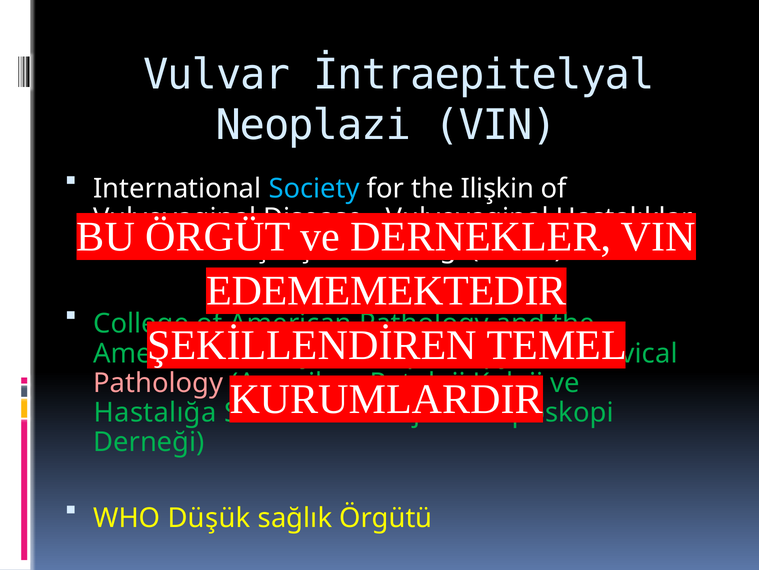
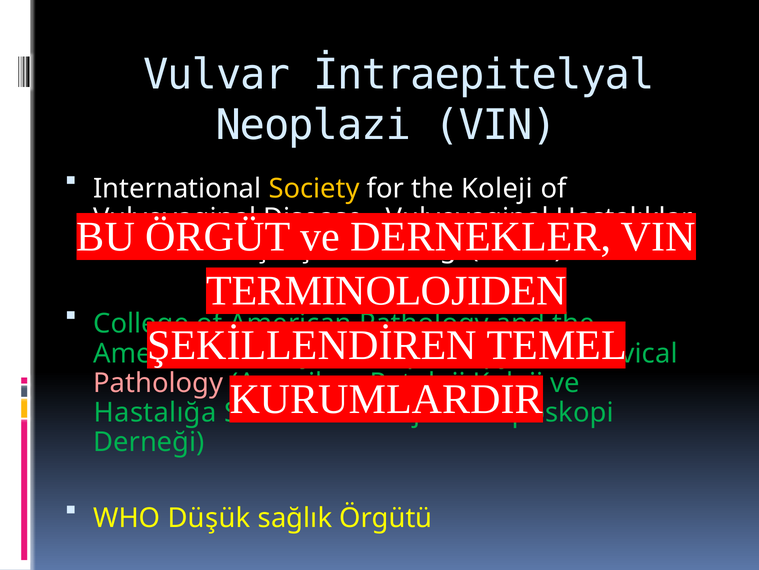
Society colour: light blue -> yellow (314, 189)
the Ilişkin: Ilişkin -> Koleji (497, 189)
EDEMEMEKTEDIR: EDEMEMEKTEDIR -> TERMINOLOJIDEN (386, 291)
